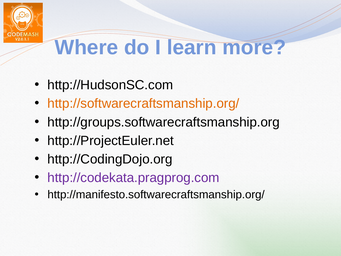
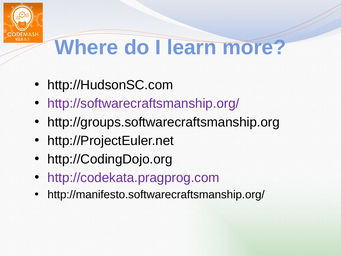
http://softwarecraftsmanship.org/ colour: orange -> purple (143, 103)
